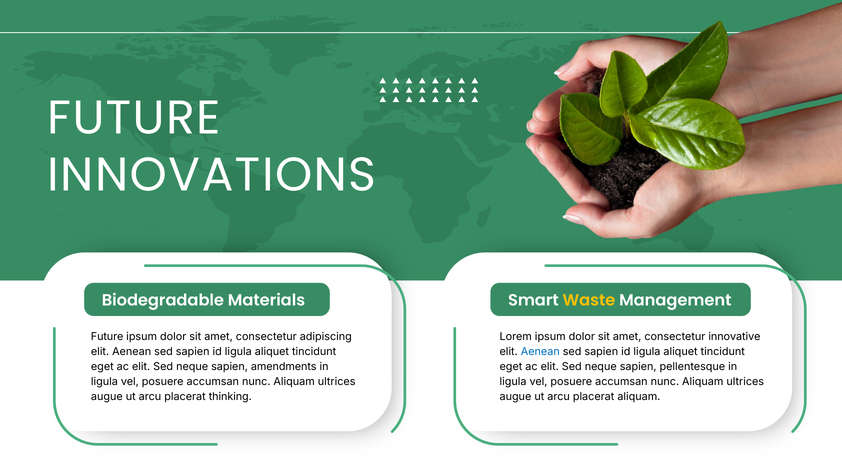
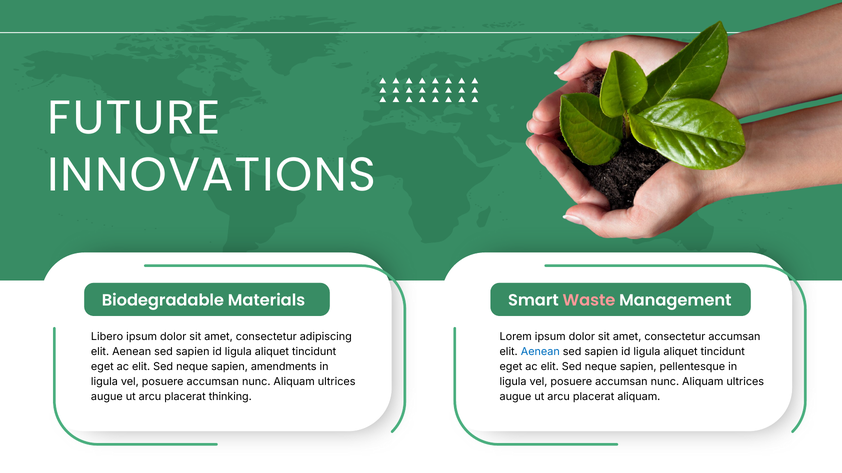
Waste colour: yellow -> pink (589, 301)
Future: Future -> Libero (107, 337)
consectetur innovative: innovative -> accumsan (734, 337)
